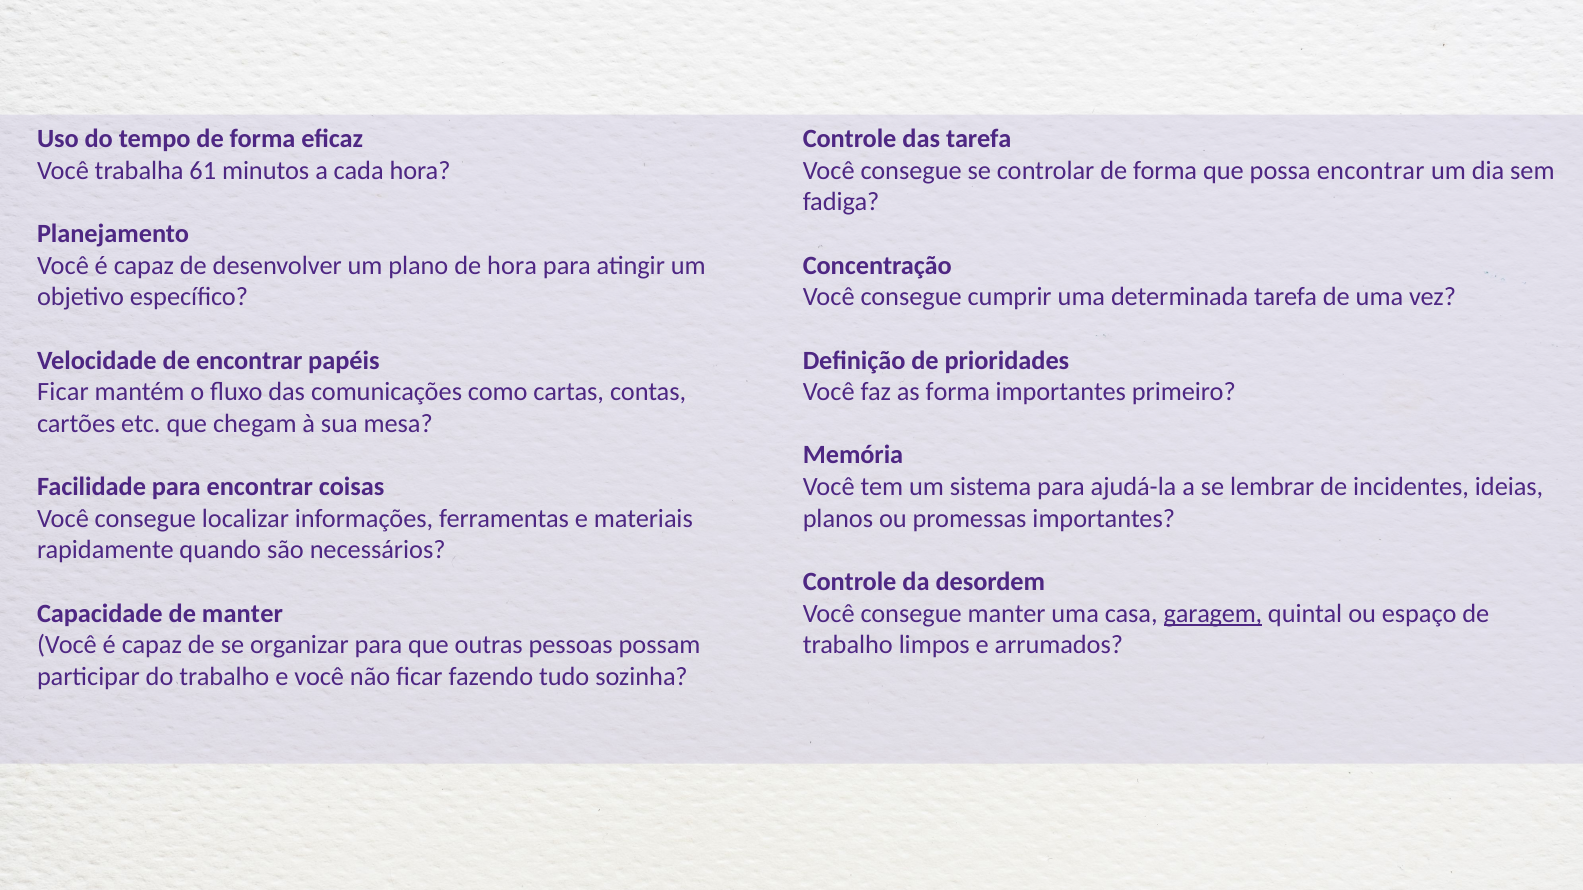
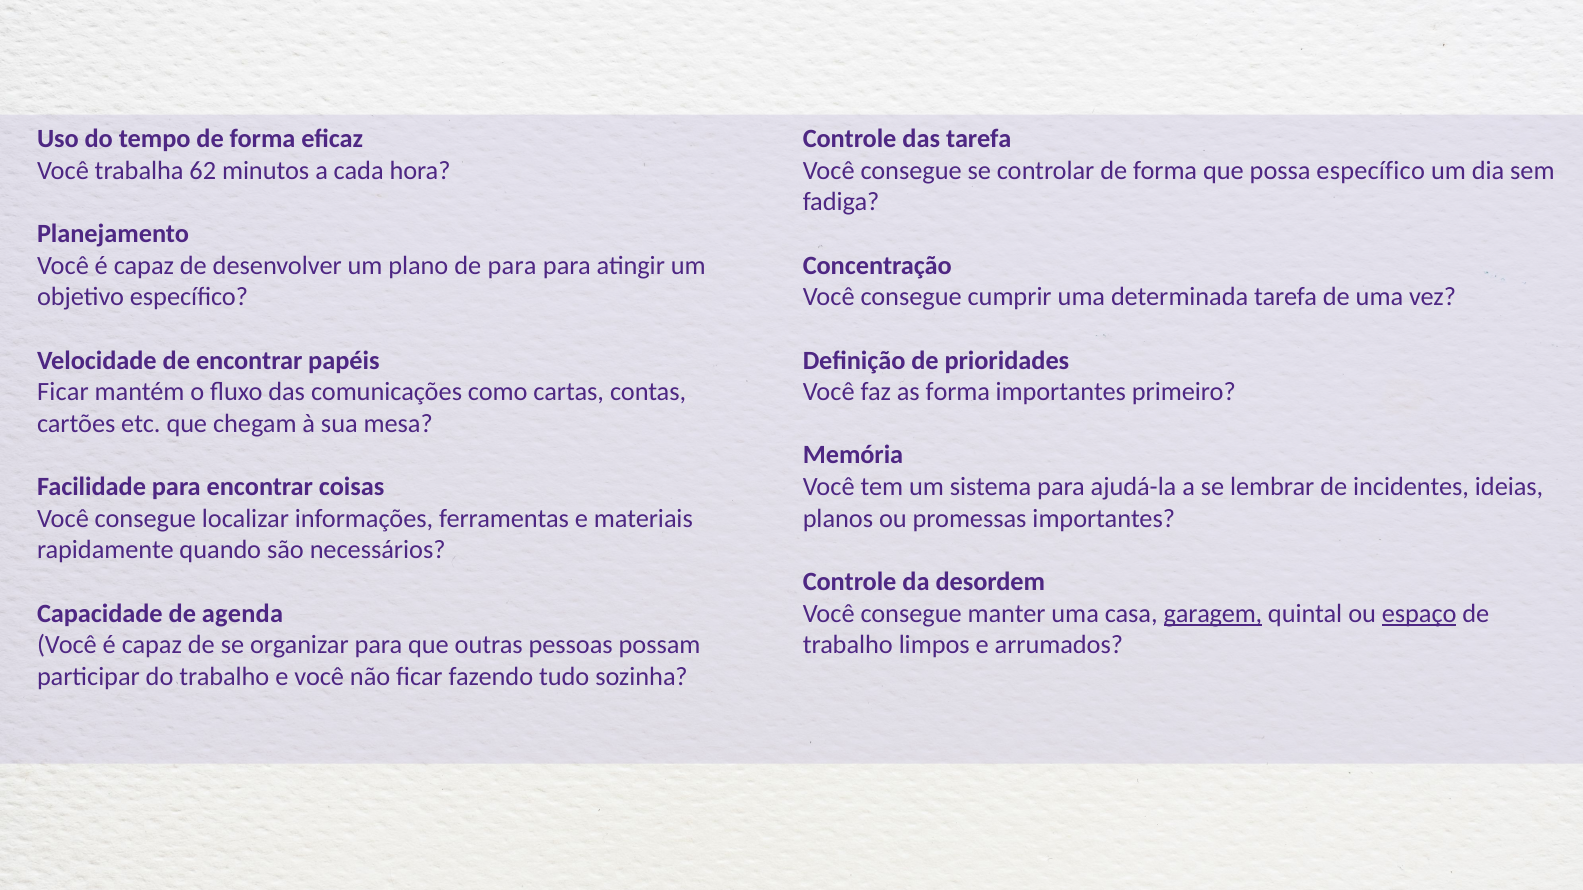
61: 61 -> 62 (203, 171)
possa encontrar: encontrar -> específico (1371, 171)
de hora: hora -> para (512, 266)
de manter: manter -> agenda (242, 614)
espaço underline: none -> present (1419, 614)
